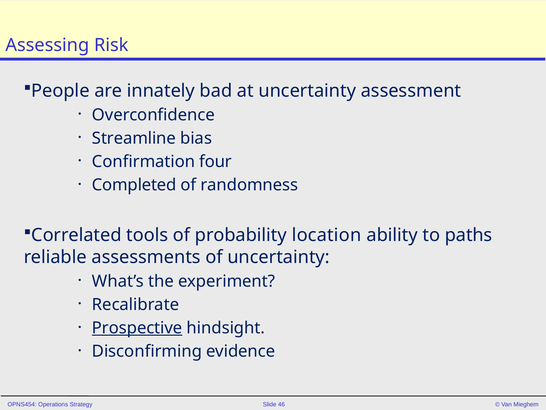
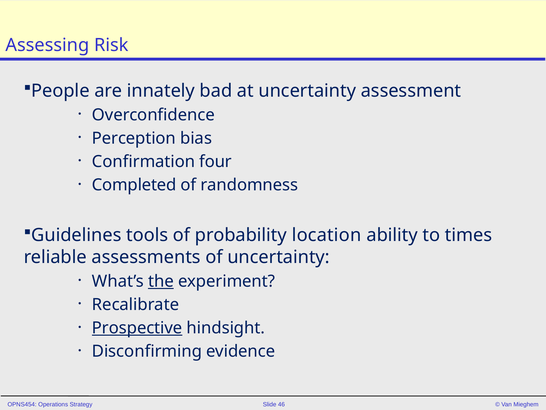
Streamline: Streamline -> Perception (134, 138)
Correlated: Correlated -> Guidelines (76, 235)
paths: paths -> times (469, 235)
the underline: none -> present (161, 281)
